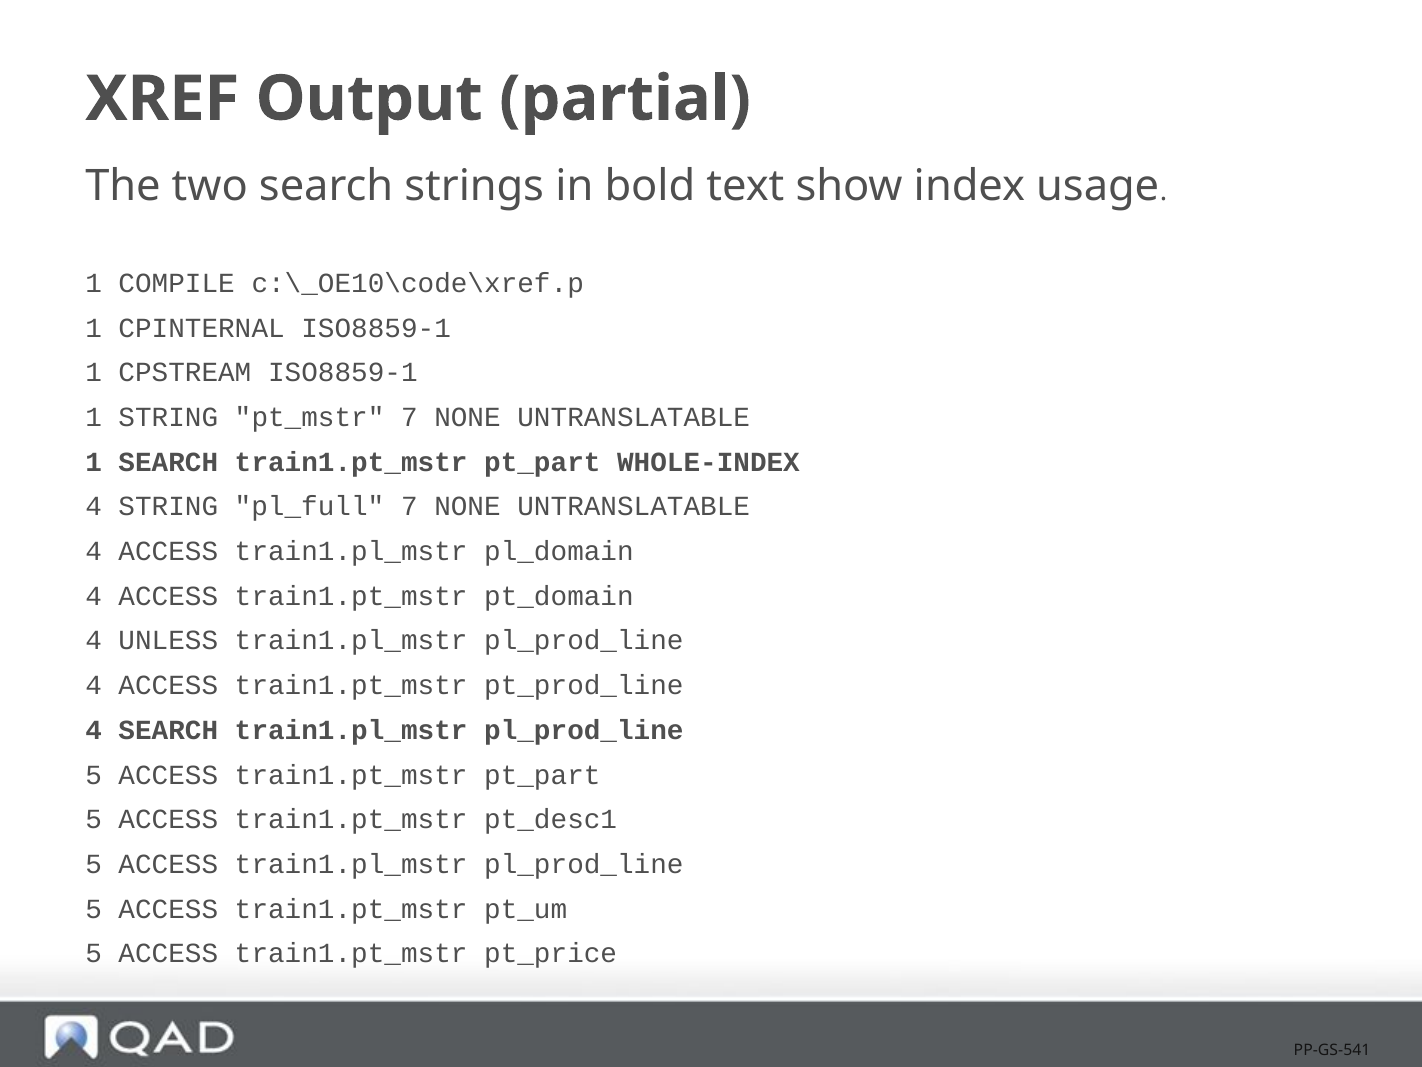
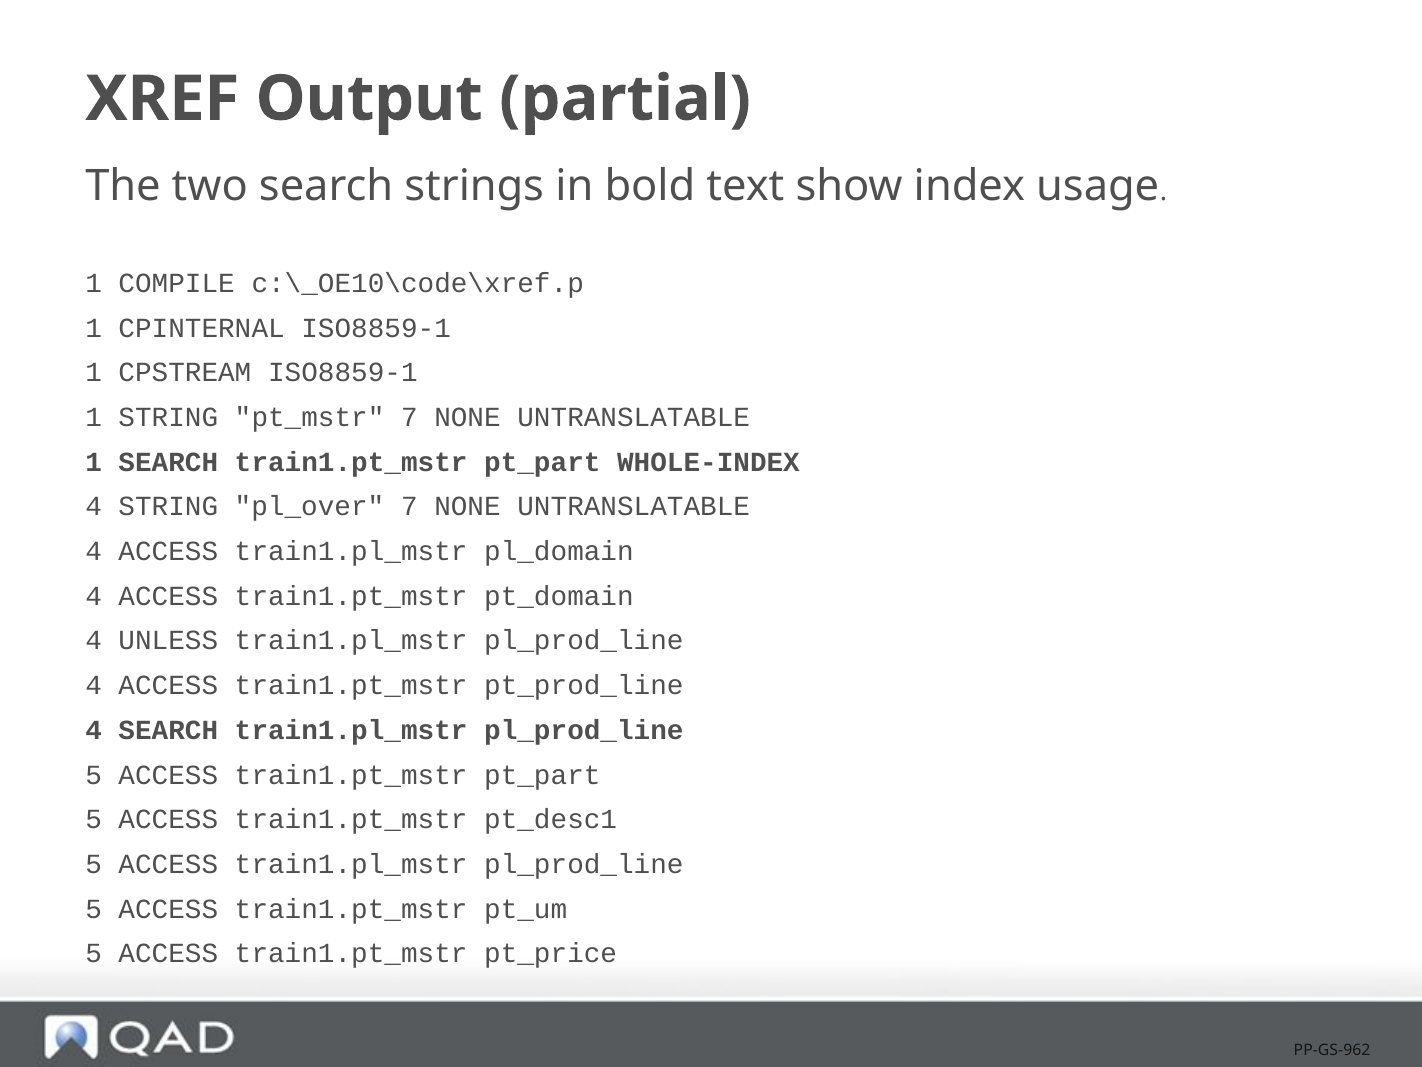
pl_full: pl_full -> pl_over (310, 506)
PP-GS-541: PP-GS-541 -> PP-GS-962 (1332, 1050)
